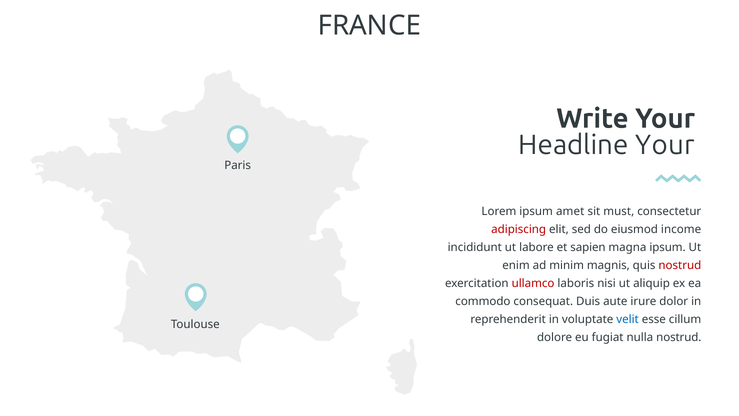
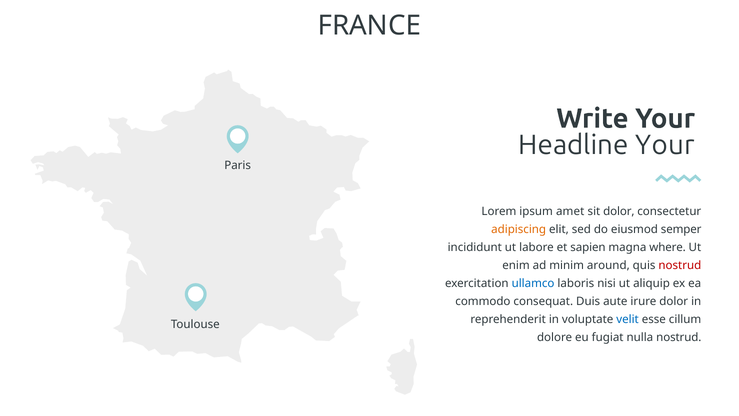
sit must: must -> dolor (619, 211)
adipiscing colour: red -> orange (519, 229)
income: income -> semper (681, 229)
magna ipsum: ipsum -> where (668, 247)
magnis: magnis -> around (608, 265)
ullamco colour: red -> blue (533, 283)
